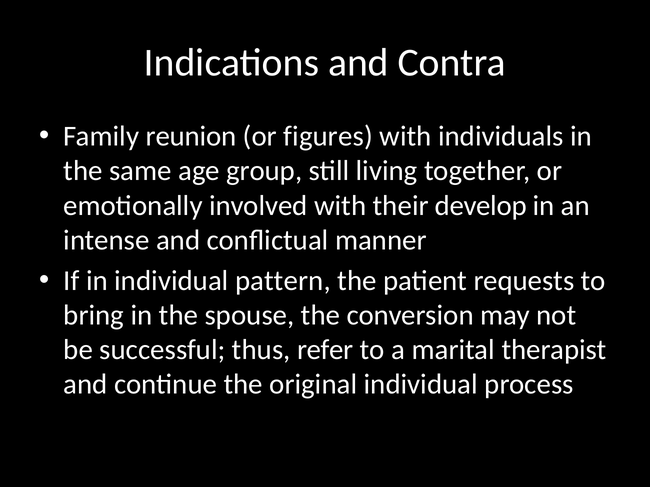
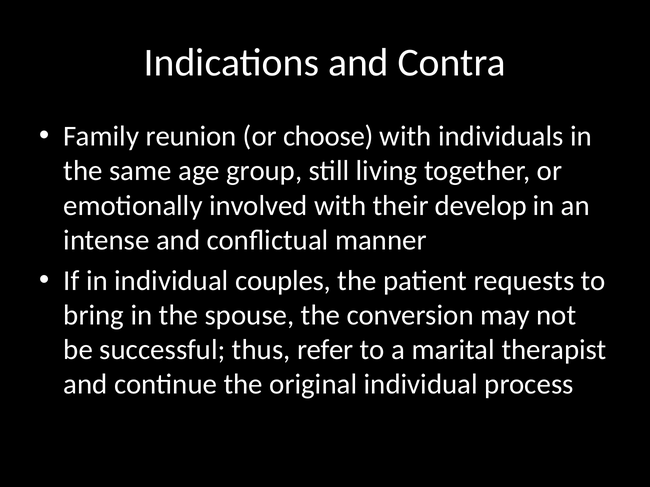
figures: figures -> choose (328, 136)
pattern: pattern -> couples (283, 281)
